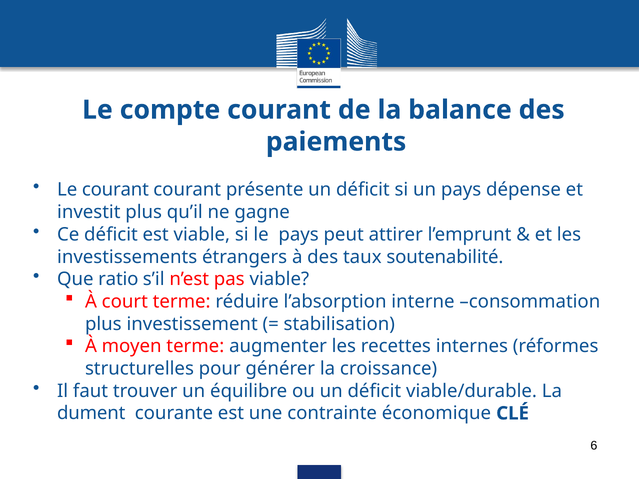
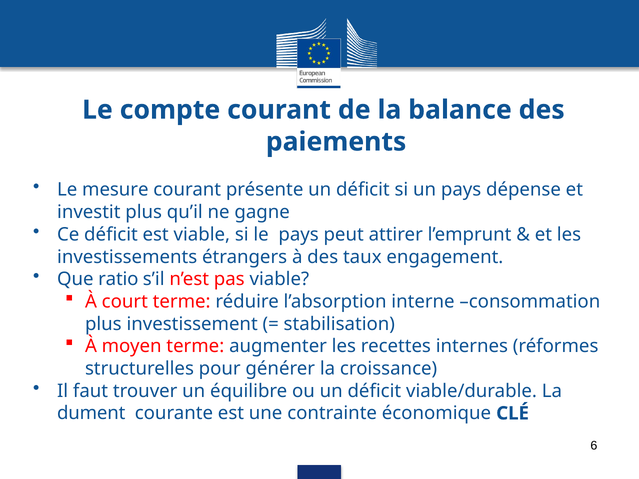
Le courant: courant -> mesure (115, 190)
soutenabilité: soutenabilité -> engagement (445, 257)
